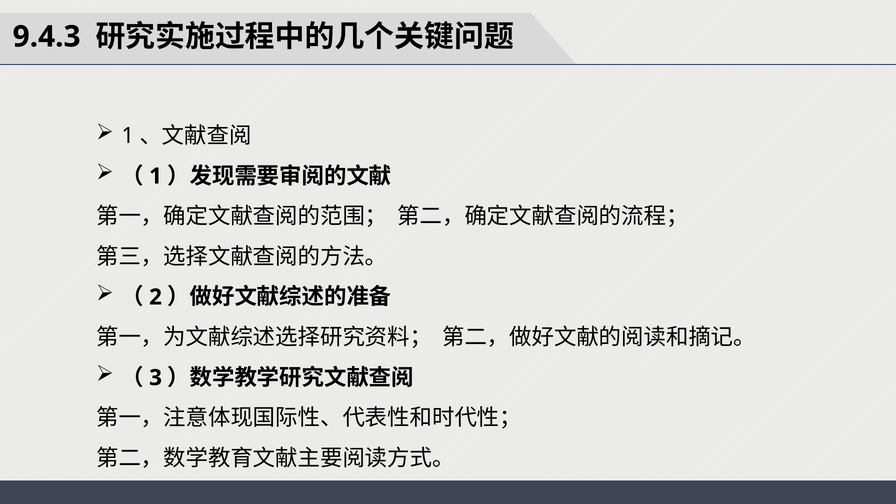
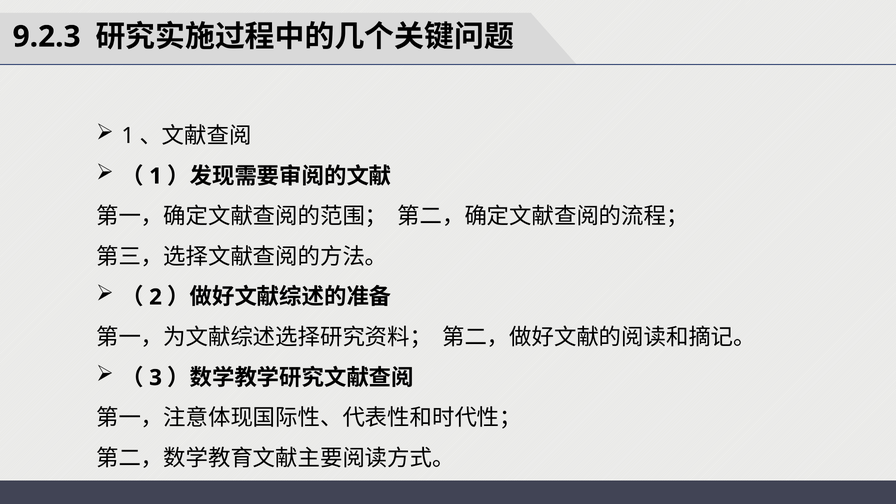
9.4.3: 9.4.3 -> 9.2.3 (47, 37)
